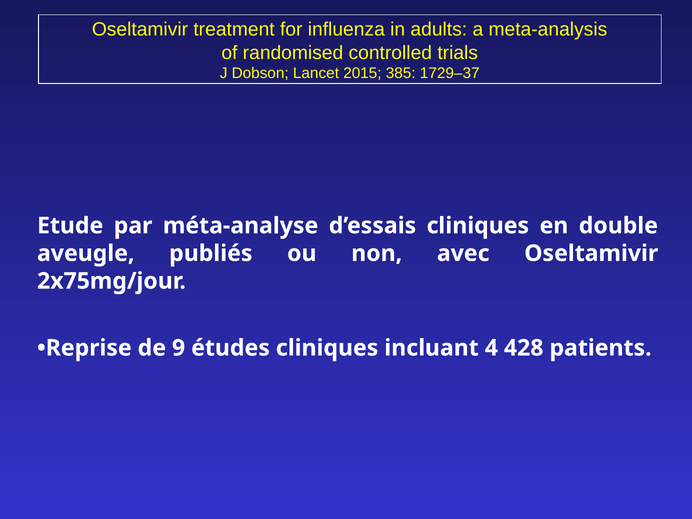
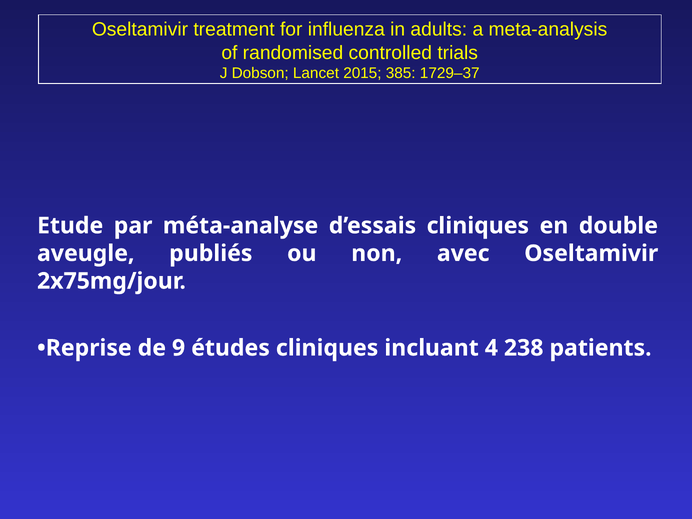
428: 428 -> 238 (524, 348)
